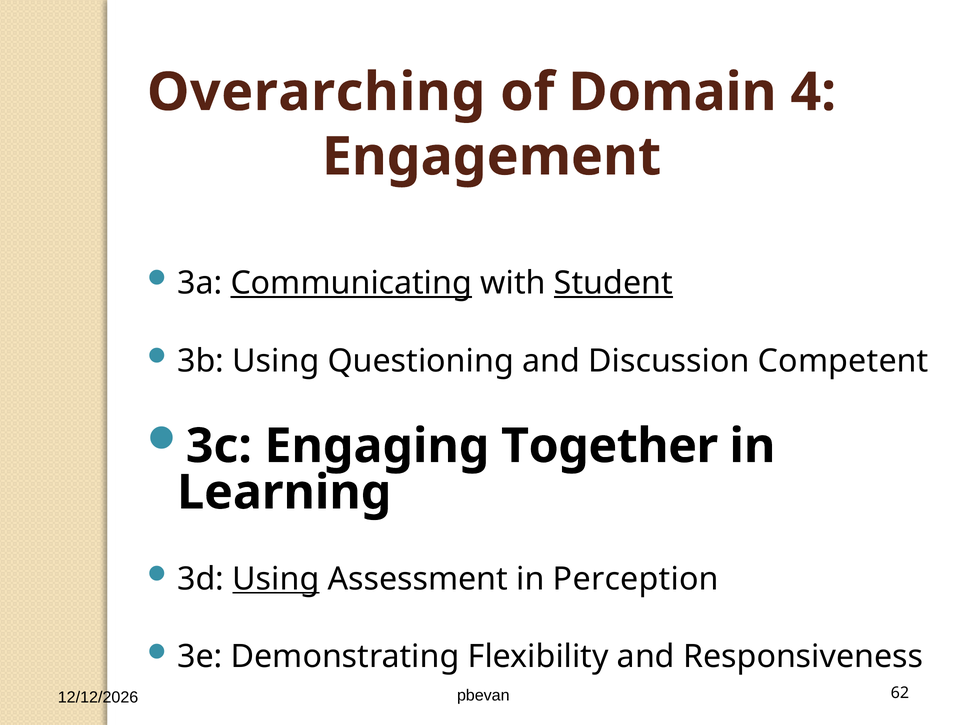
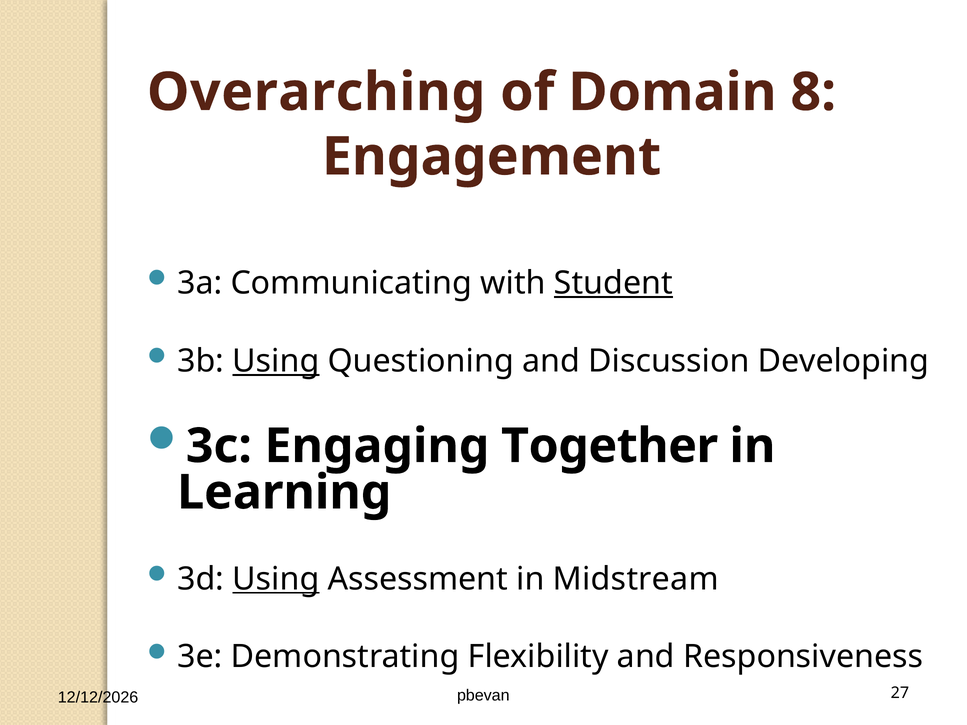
4: 4 -> 8 (813, 92)
Communicating underline: present -> none (351, 283)
Using underline: none -> present (276, 361)
Competent: Competent -> Developing (843, 361)
Perception: Perception -> Midstream (636, 579)
62: 62 -> 27 (900, 693)
